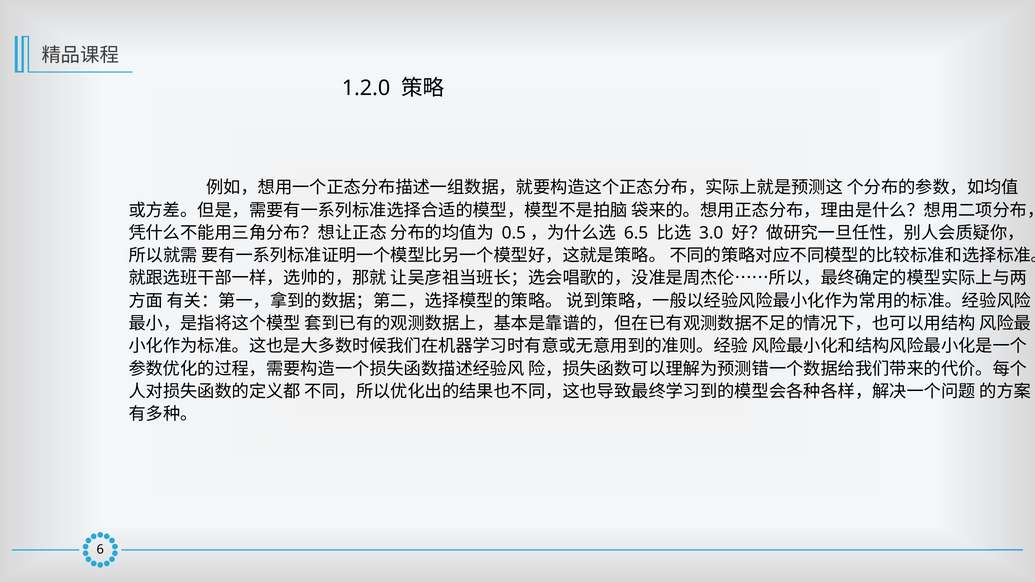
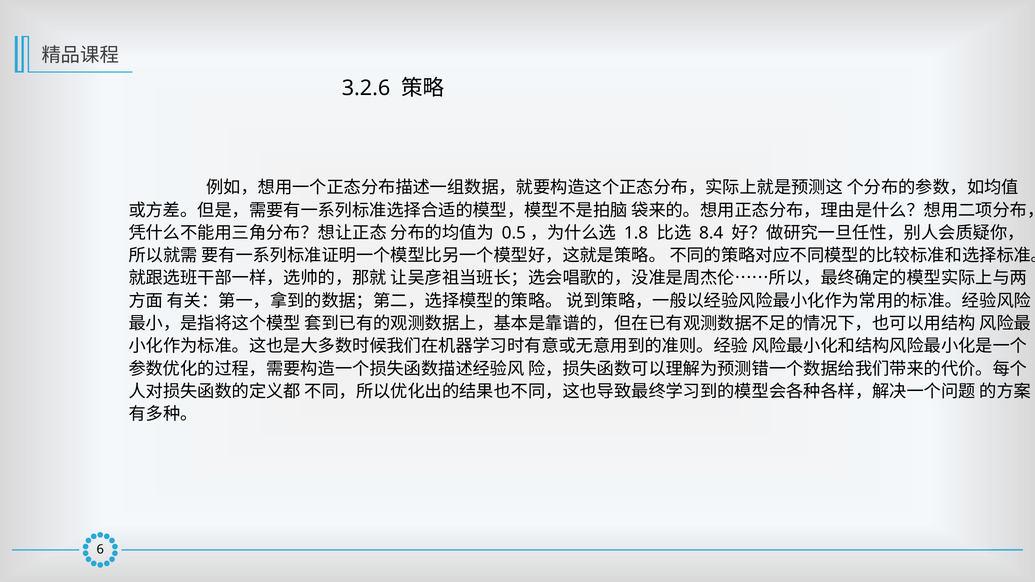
1.2.0: 1.2.0 -> 3.2.6 (366, 88)
6.5: 6.5 -> 1.8 (636, 233)
3.0: 3.0 -> 8.4 (711, 233)
